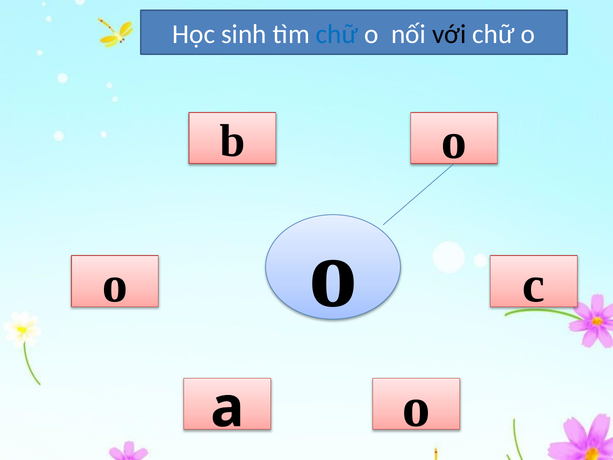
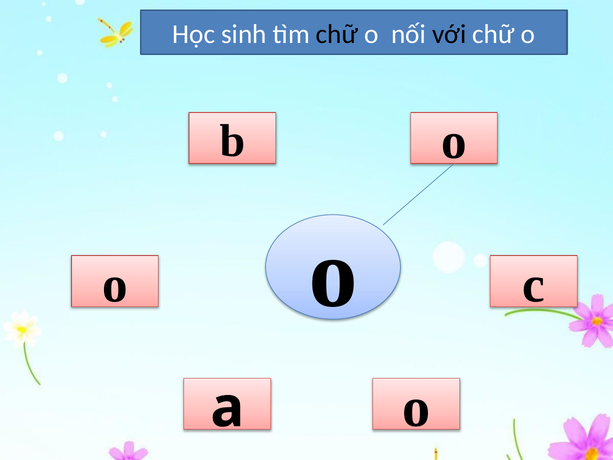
chữ colour: blue -> black (337, 34)
